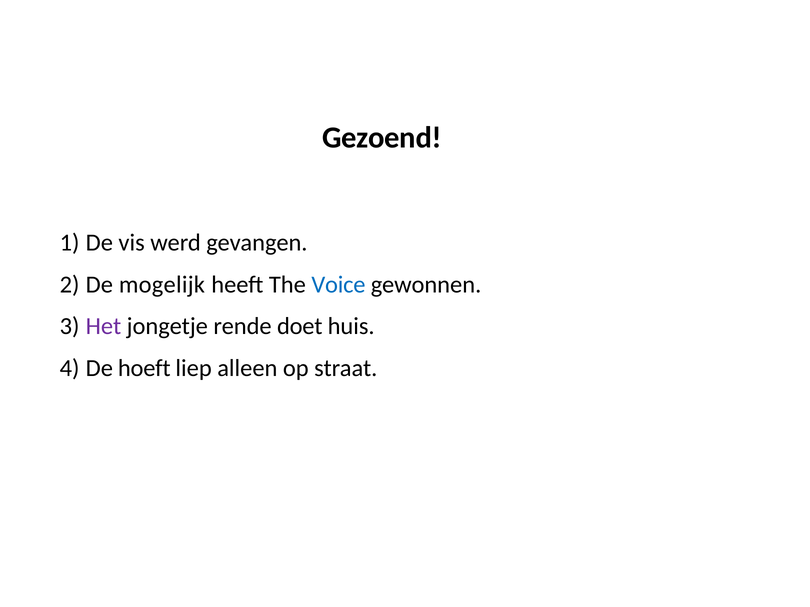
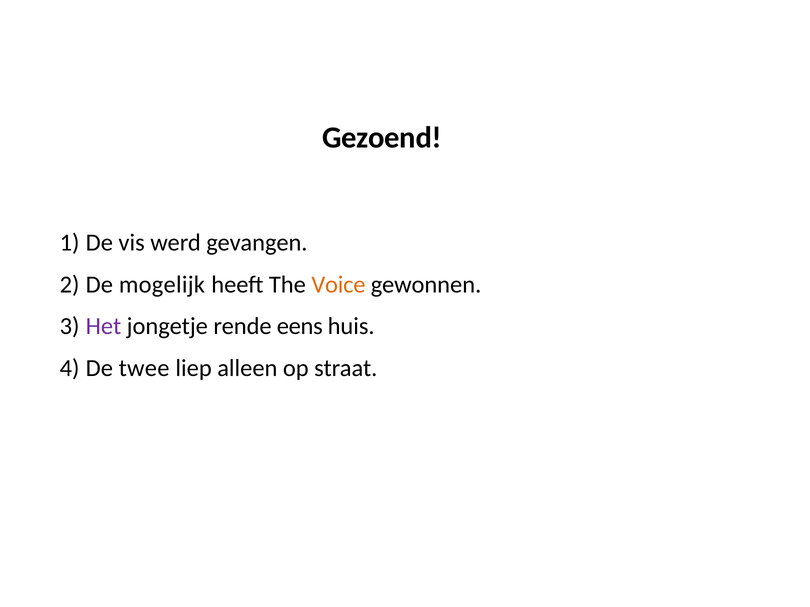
Voice colour: blue -> orange (338, 285)
doet: doet -> eens (300, 327)
hoeft: hoeft -> twee (144, 368)
